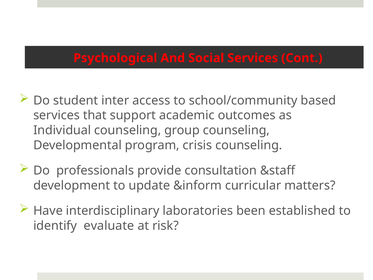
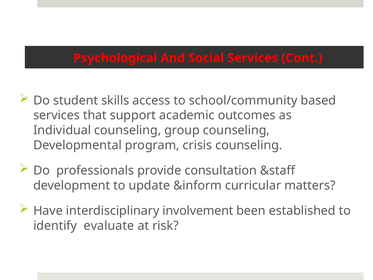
inter: inter -> skills (115, 100)
laboratories: laboratories -> involvement (198, 211)
